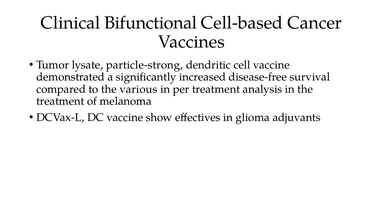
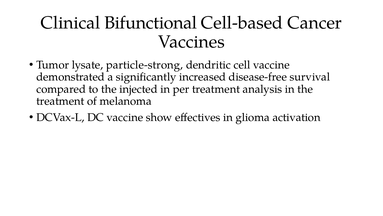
various: various -> injected (139, 89)
adjuvants: adjuvants -> activation (297, 117)
